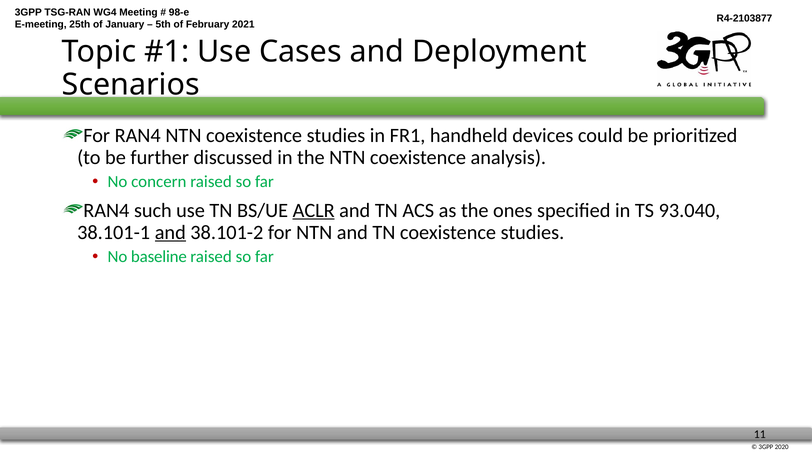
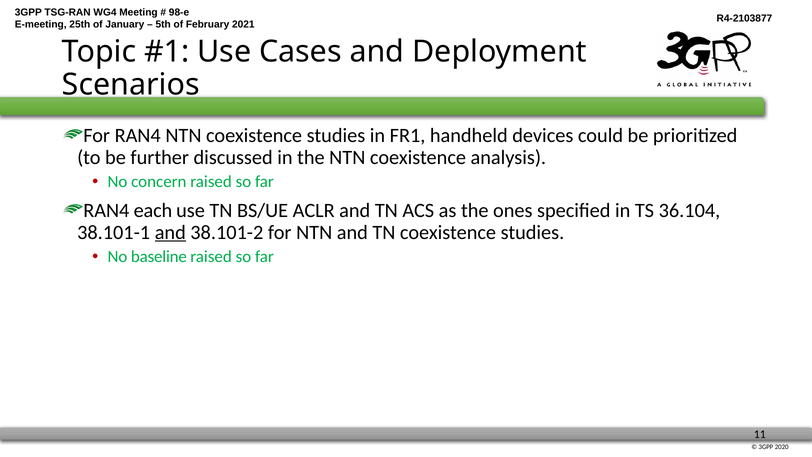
such: such -> each (153, 210)
ACLR underline: present -> none (314, 210)
93.040: 93.040 -> 36.104 (689, 210)
